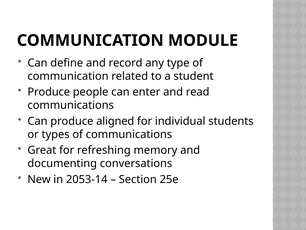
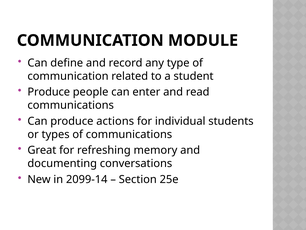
aligned: aligned -> actions (115, 121)
2053-14: 2053-14 -> 2099-14 (87, 179)
